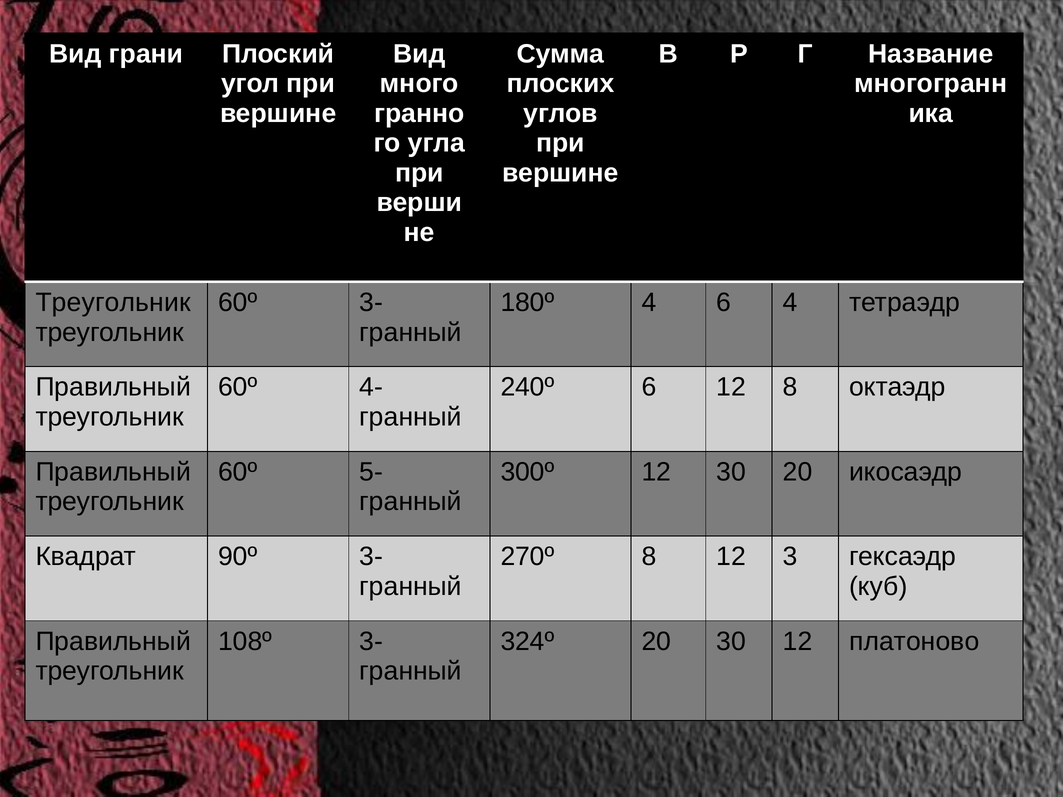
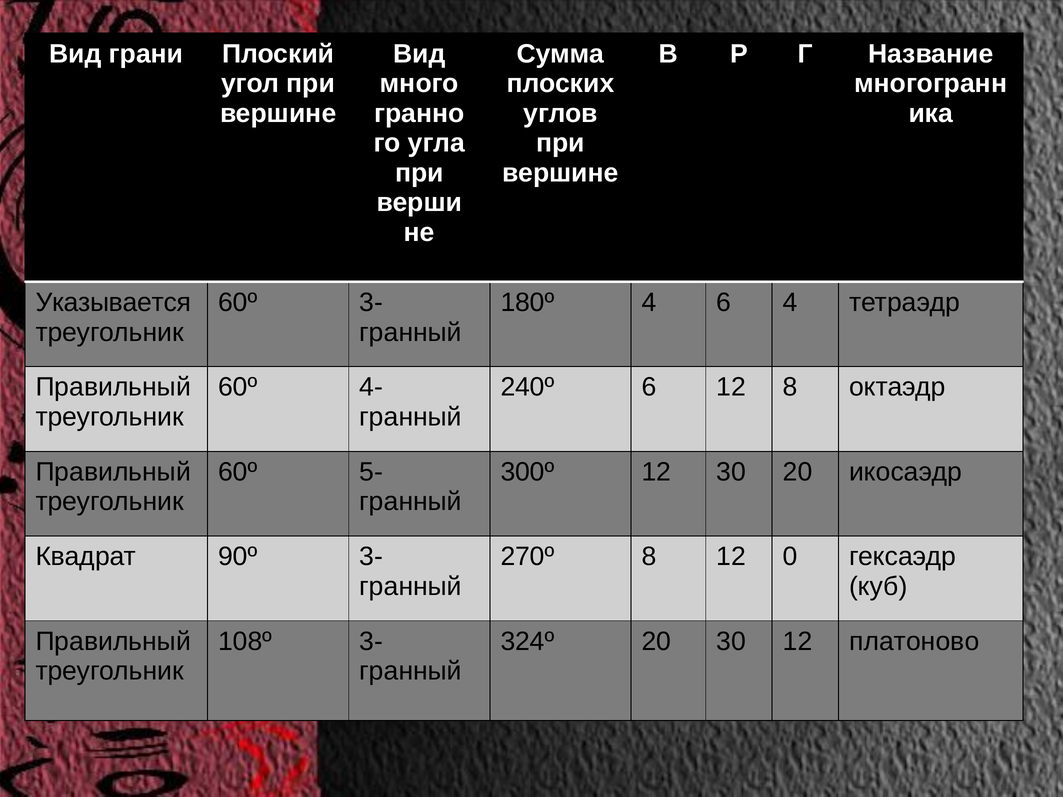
Треугольник: Треугольник -> Указывается (113, 303)
3: 3 -> 0 (790, 557)
